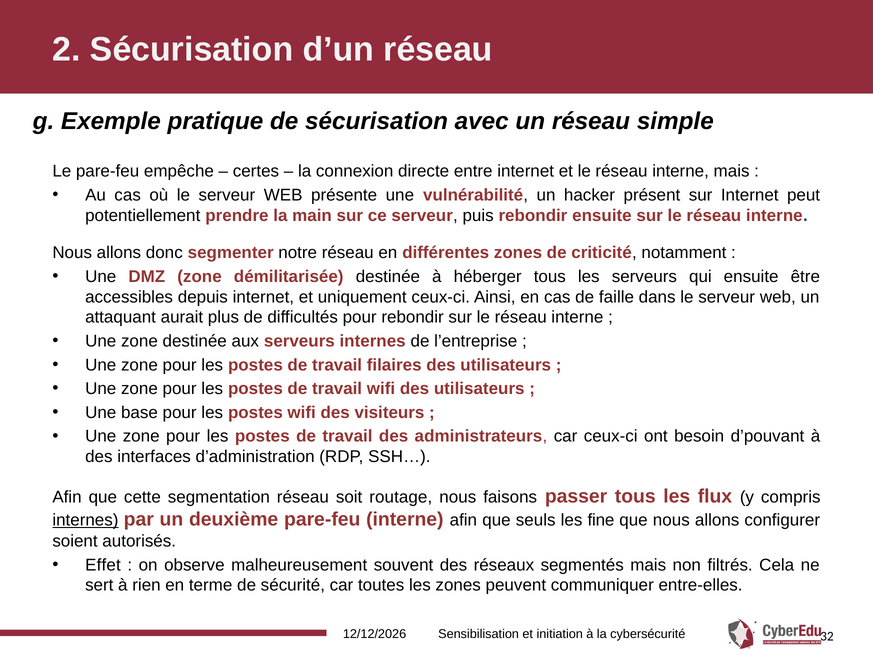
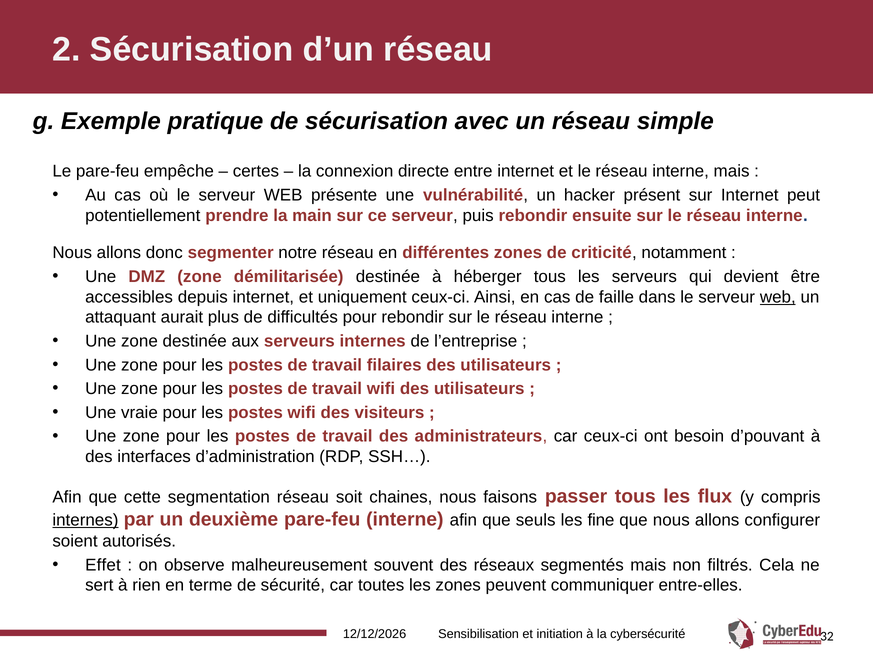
qui ensuite: ensuite -> devient (751, 277)
web underline: none -> present (778, 297)
base: base -> vraie (139, 412)
routage: routage -> chaines (401, 497)
